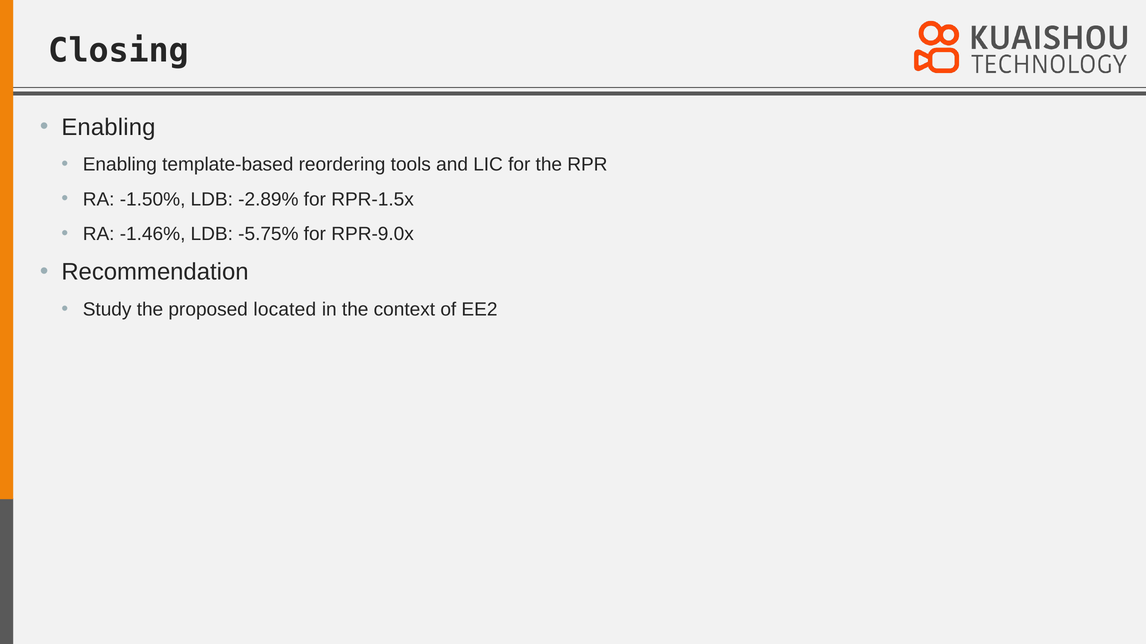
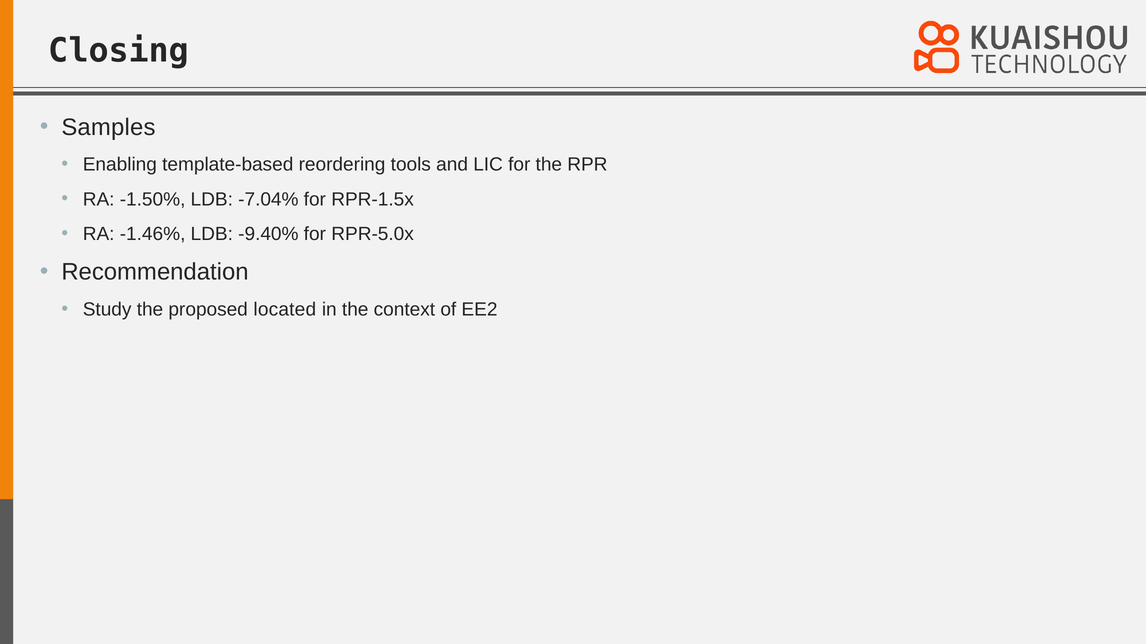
Enabling: Enabling -> Samples (108, 127)
-2.89%: -2.89% -> -7.04% (268, 199)
-5.75%: -5.75% -> -9.40% (268, 234)
RPR-9.0x: RPR-9.0x -> RPR-5.0x (373, 234)
